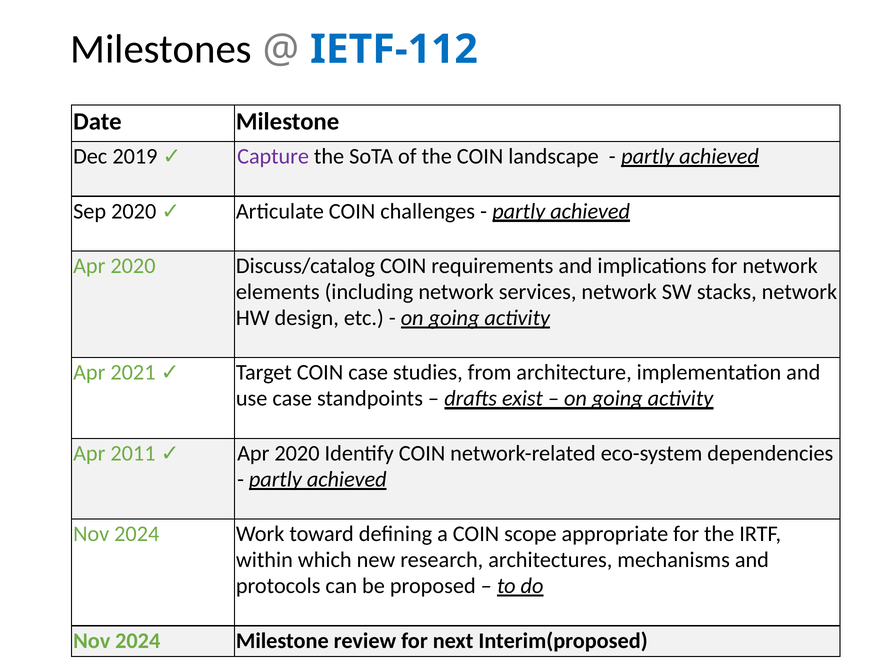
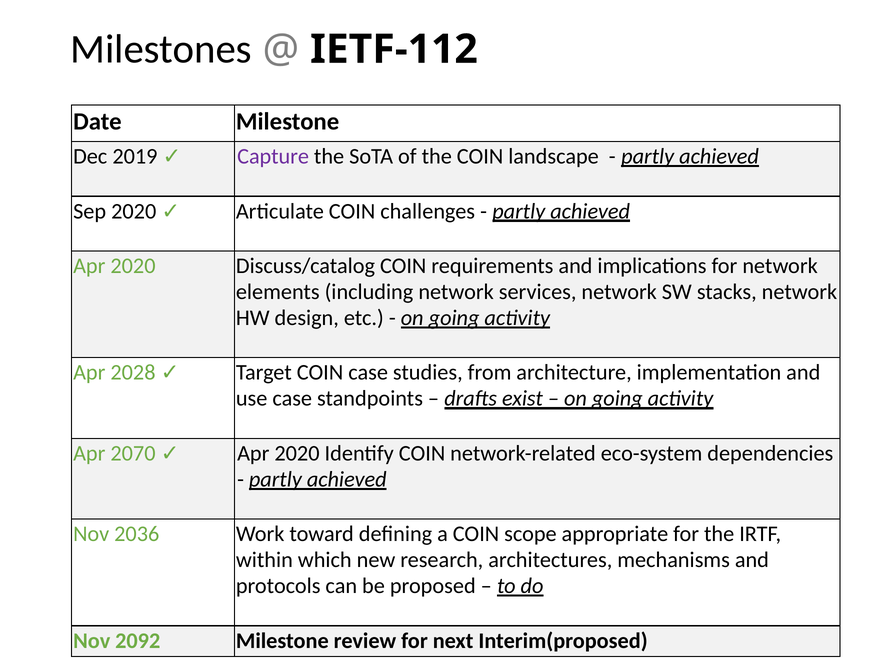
IETF-112 colour: blue -> black (394, 49)
2021: 2021 -> 2028 (133, 372)
2011: 2011 -> 2070 (133, 453)
2024: 2024 -> 2036 (137, 533)
2024: 2024 -> 2092 (138, 640)
